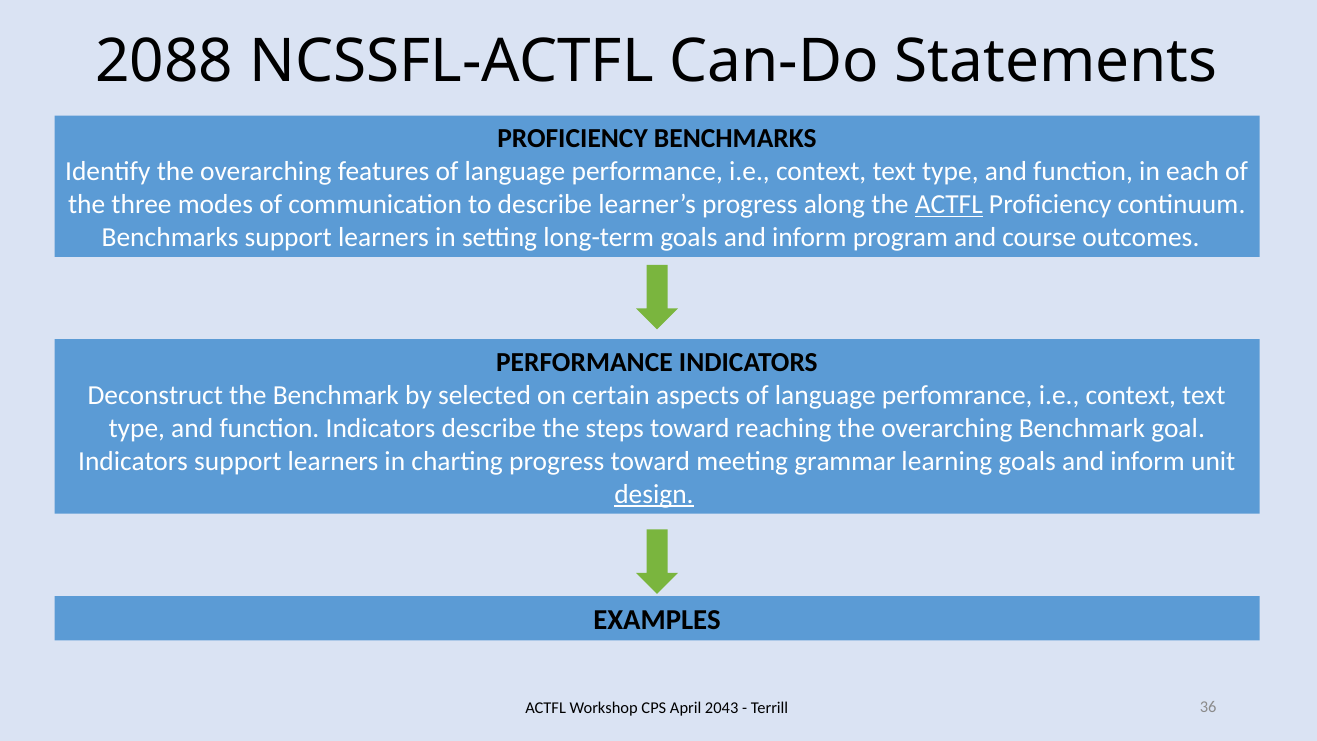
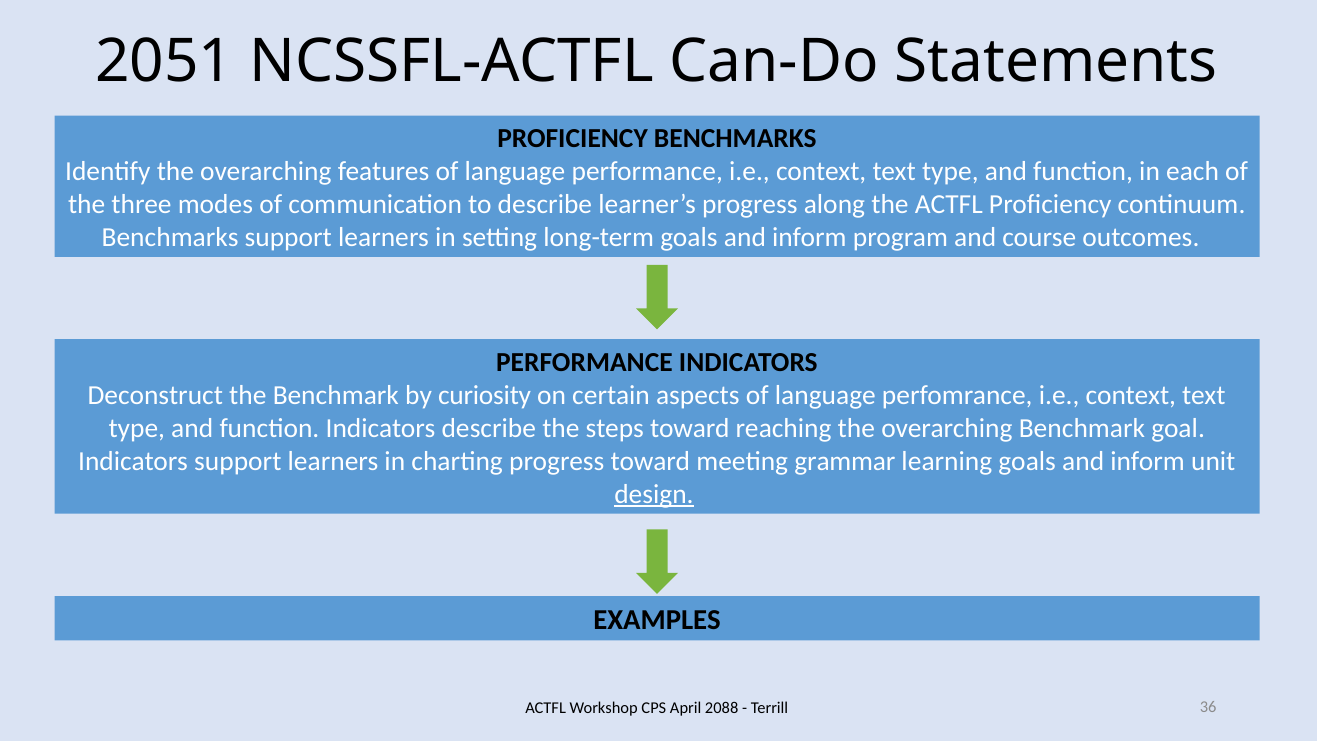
2088: 2088 -> 2051 (164, 61)
ACTFL underline: present -> none (949, 205)
selected: selected -> curiosity (485, 395)
2043: 2043 -> 2088 (722, 707)
